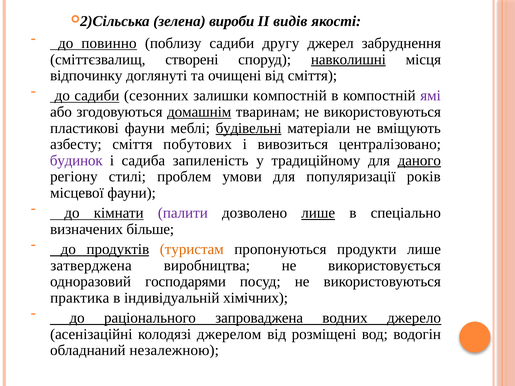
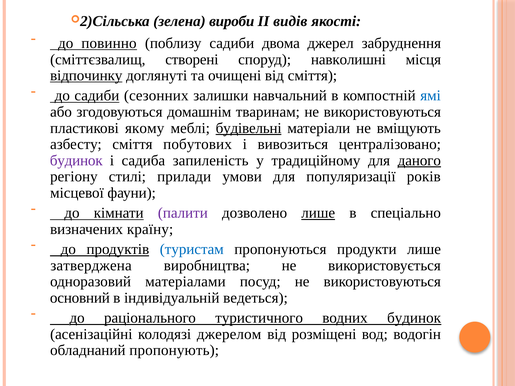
другу: другу -> двома (281, 43)
навколишні underline: present -> none (348, 59)
відпочинку underline: none -> present (86, 76)
залишки компостній: компостній -> навчальний (290, 96)
ямі colour: purple -> blue (431, 96)
домашнім underline: present -> none (199, 112)
пластикові фауни: фауни -> якому (145, 128)
проблем: проблем -> прилади (184, 177)
більше: більше -> країну (150, 229)
туристам colour: orange -> blue (192, 249)
господарями: господарями -> матеріалами (185, 282)
практика: практика -> основний (80, 298)
хімічних: хімічних -> ведеться (256, 298)
запроваджена: запроваджена -> туристичного (259, 318)
водних джерело: джерело -> будинок (414, 318)
незалежною: незалежною -> пропонують (174, 351)
